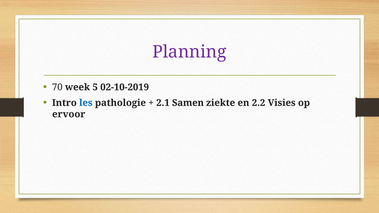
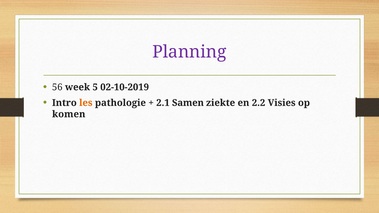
70: 70 -> 56 (57, 87)
les colour: blue -> orange (86, 103)
ervoor: ervoor -> komen (69, 114)
